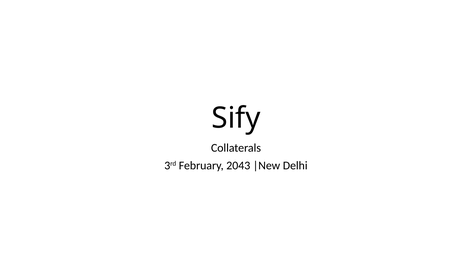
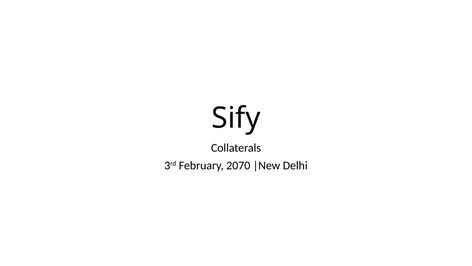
2043: 2043 -> 2070 (238, 165)
